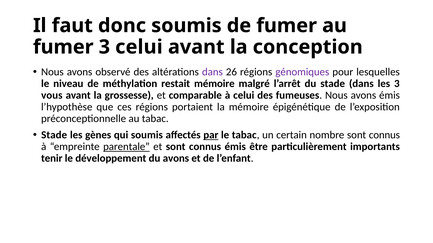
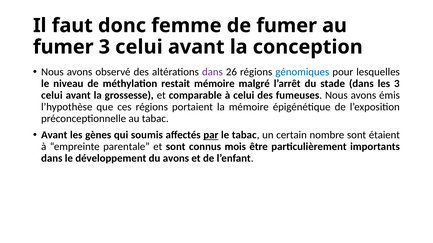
donc soumis: soumis -> femme (186, 26)
génomiques colour: purple -> blue (302, 72)
vous: vous -> celui (52, 96)
Stade: Stade -> Avant (54, 135)
nombre sont connus: connus -> étaient (384, 135)
parentale underline: present -> none (126, 147)
connus émis: émis -> mois (235, 147)
tenir: tenir -> dans (52, 159)
